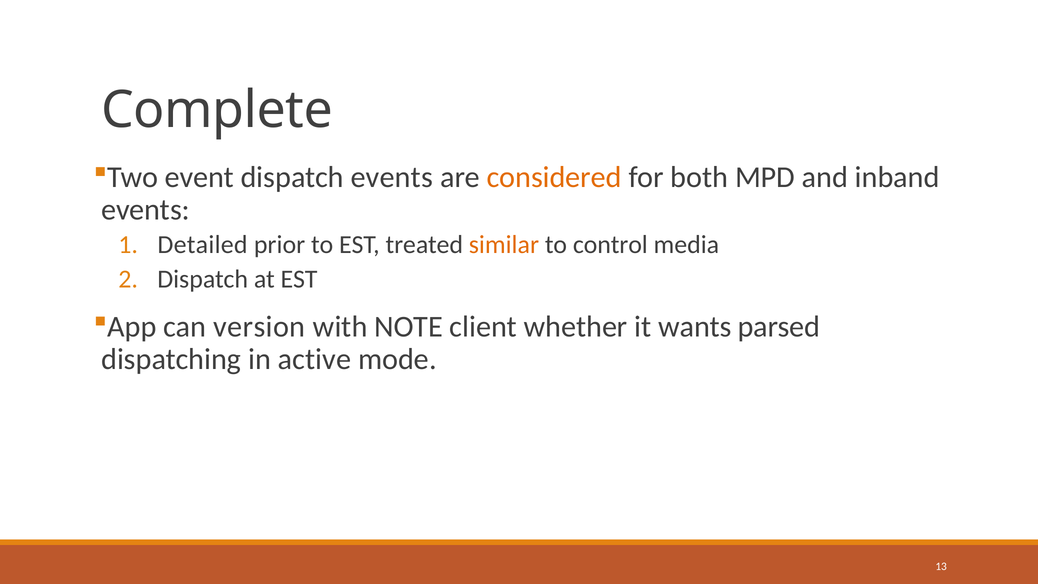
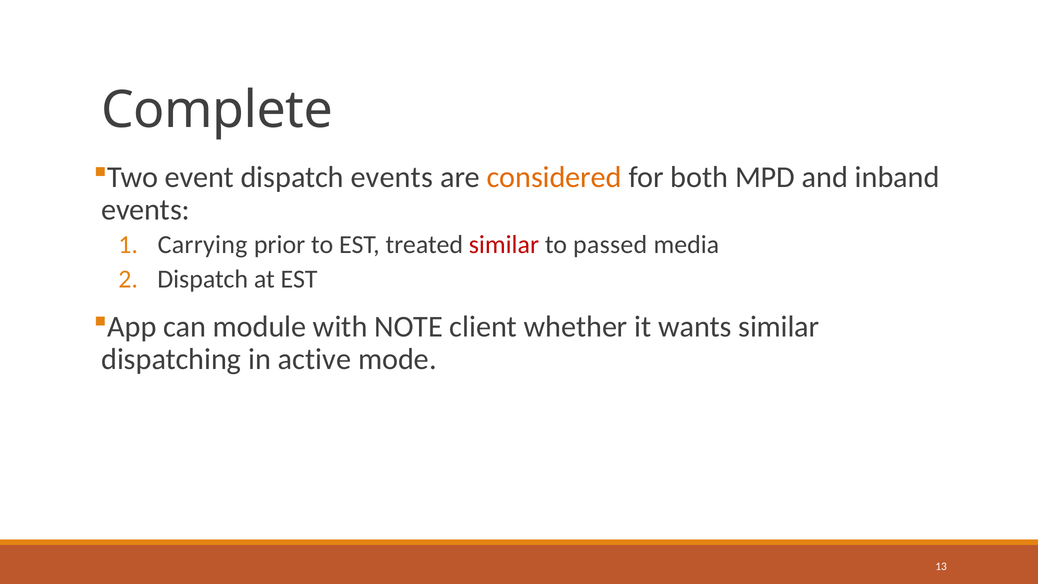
Detailed: Detailed -> Carrying (203, 245)
similar colour: orange -> red (504, 245)
control: control -> passed (610, 245)
version: version -> module (260, 327)
wants parsed: parsed -> similar (779, 327)
